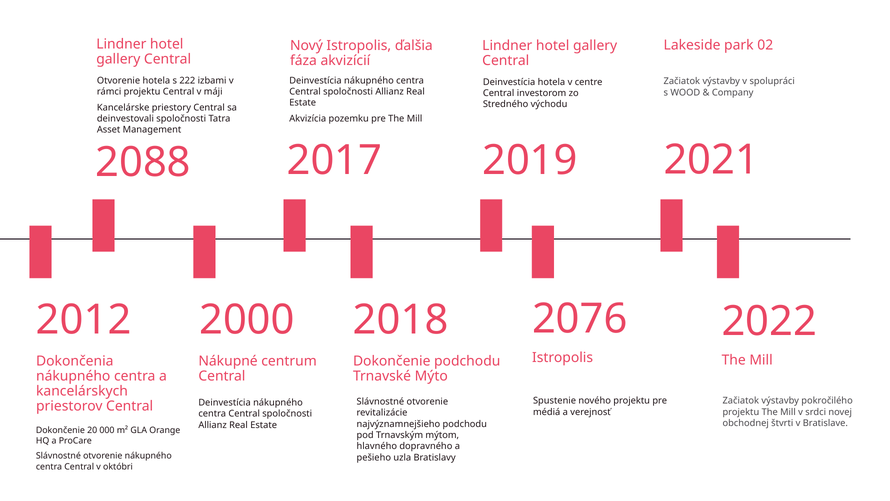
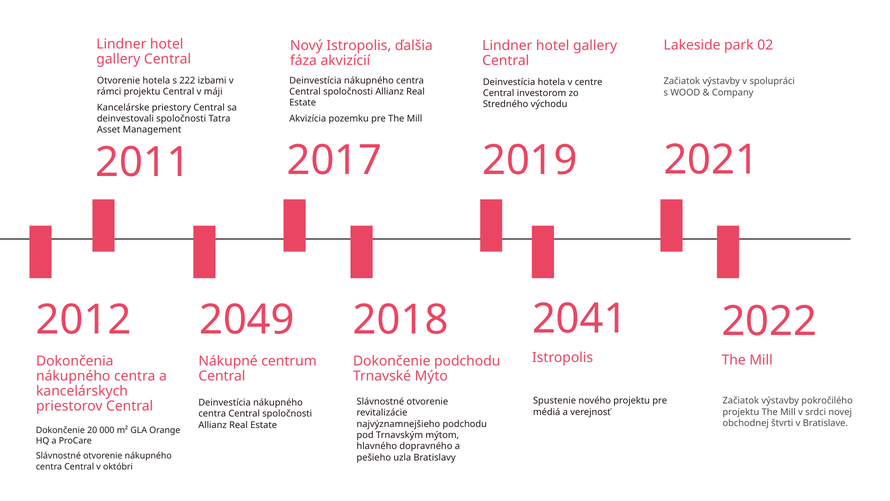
2088: 2088 -> 2011 (143, 162)
2000: 2000 -> 2049 (247, 320)
2076: 2076 -> 2041 (580, 318)
